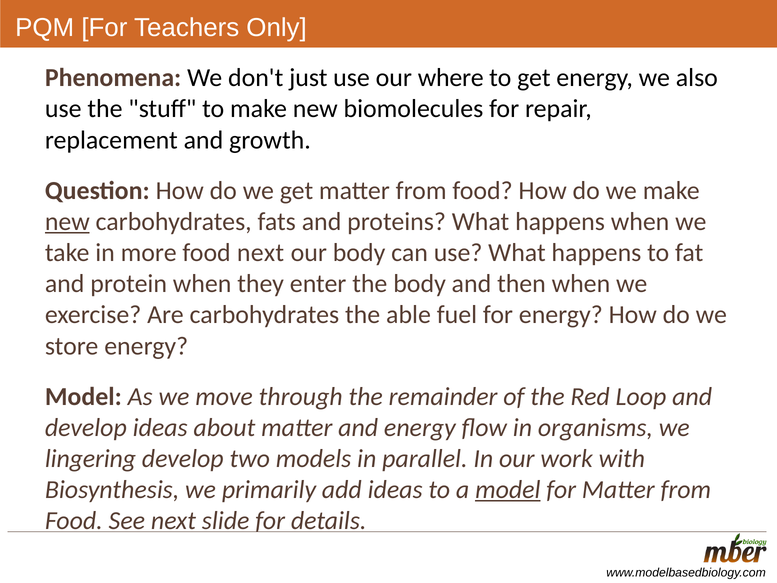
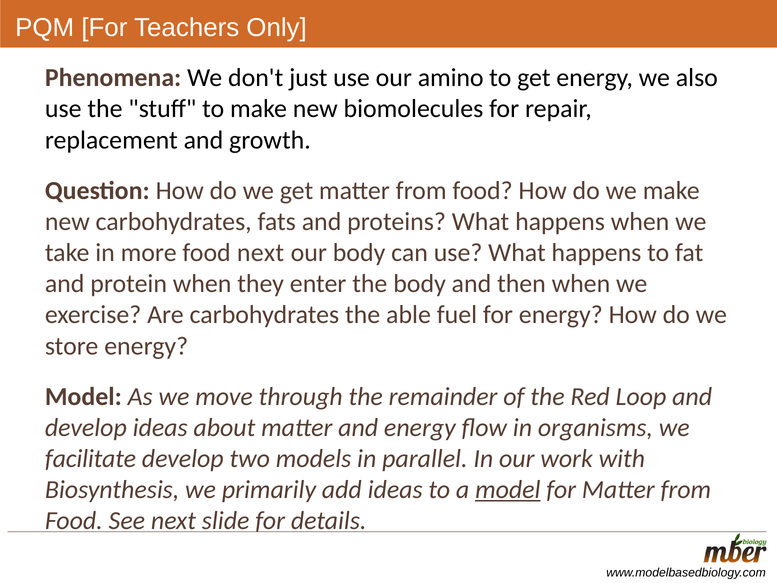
where: where -> amino (451, 78)
new underline: present -> none (67, 222)
lingering: lingering -> facilitate (91, 459)
